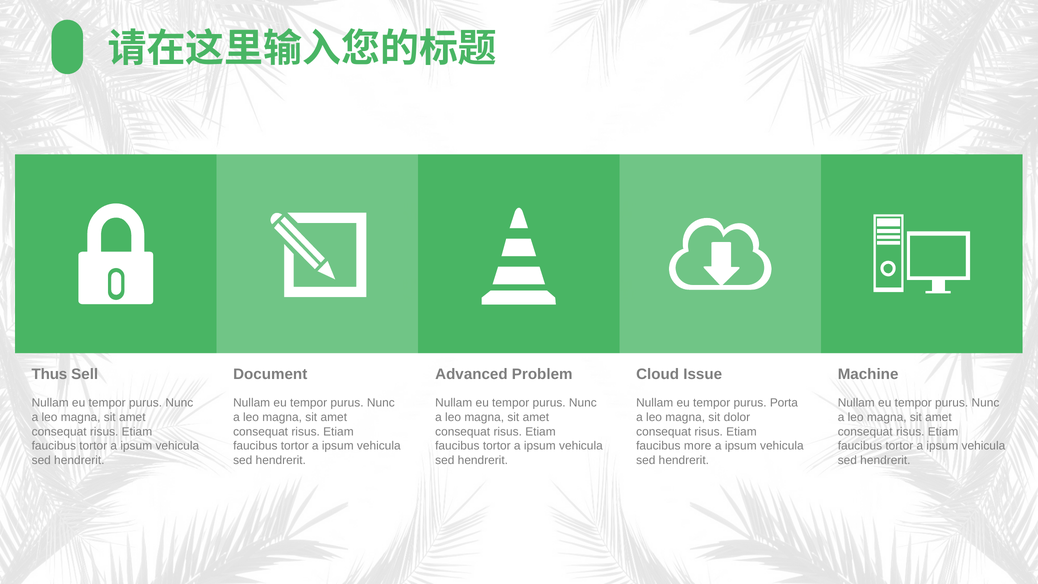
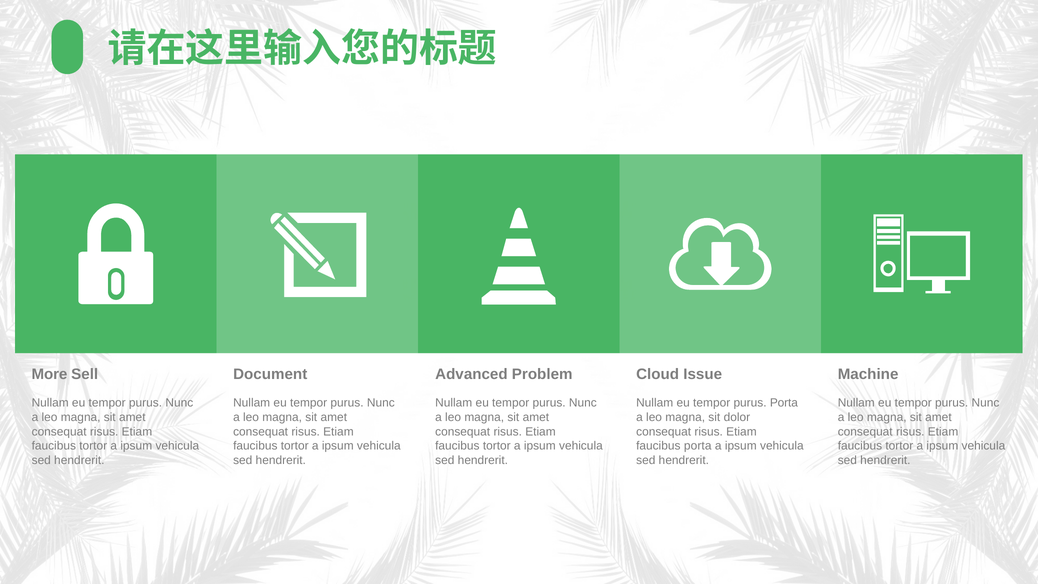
Thus: Thus -> More (49, 374)
faucibus more: more -> porta (698, 446)
